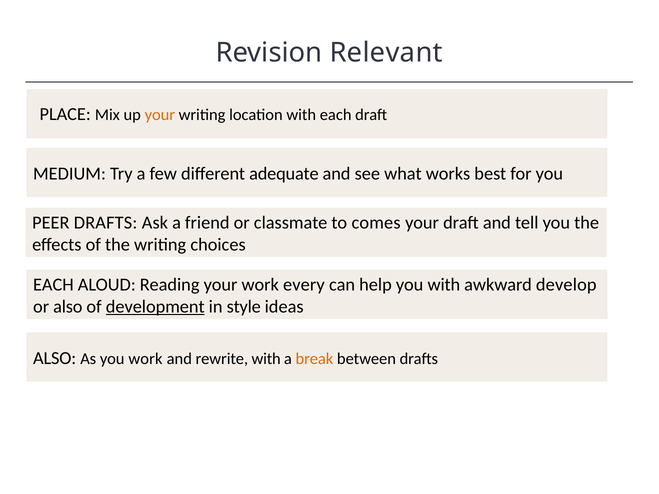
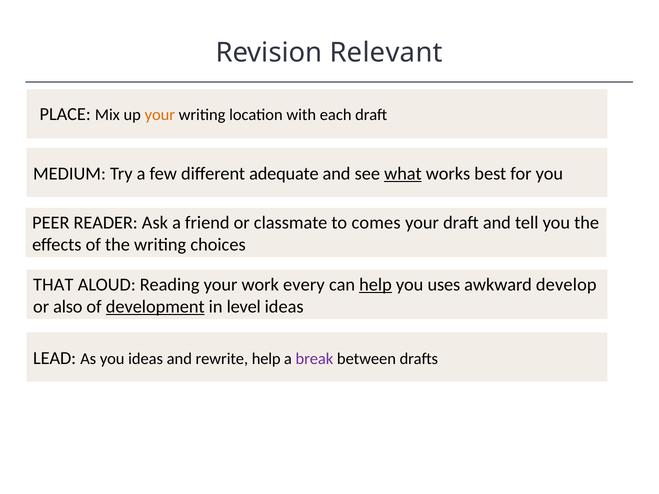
what underline: none -> present (403, 174)
PEER DRAFTS: DRAFTS -> READER (106, 223)
EACH: EACH -> THAT (53, 285)
help underline: none -> present (376, 285)
you with: with -> uses (444, 285)
style: style -> level (244, 307)
ALSO: ALSO -> LEAD (55, 358)
you work: work -> ideas (146, 359)
rewrite with: with -> help (266, 359)
break colour: orange -> purple (314, 359)
